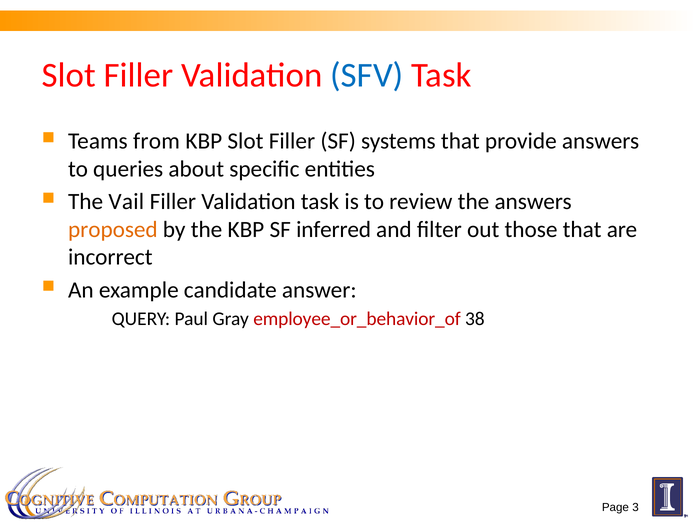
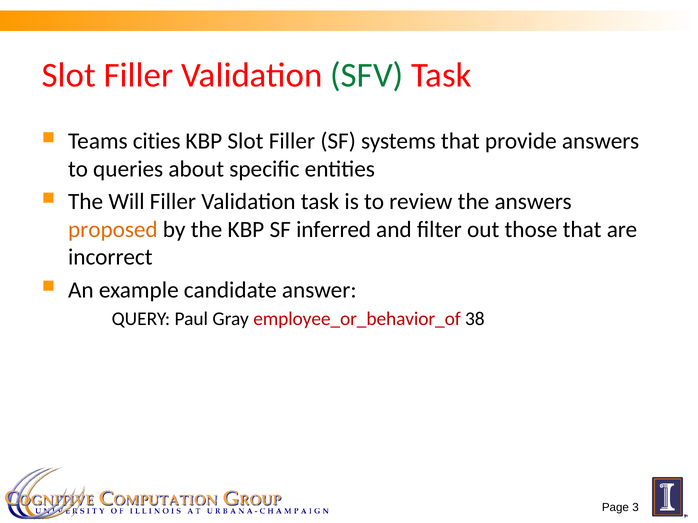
SFV colour: blue -> green (367, 75)
from: from -> cities (157, 141)
Vail: Vail -> Will (127, 202)
